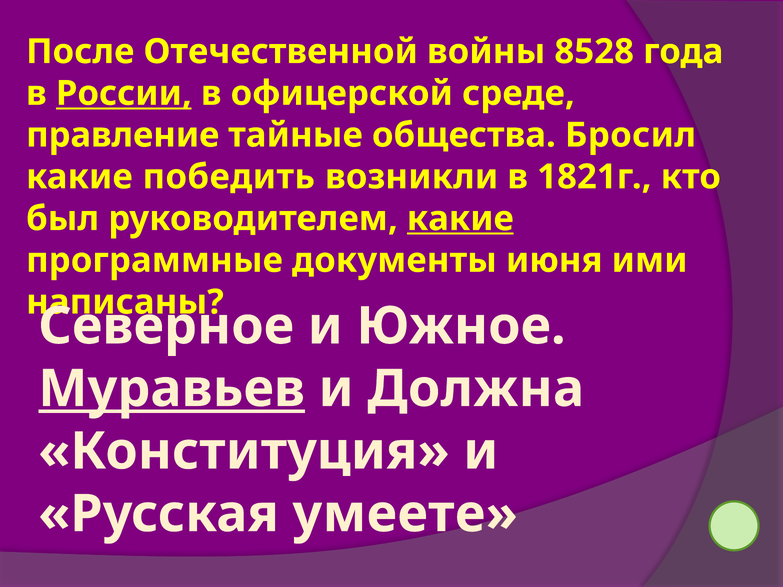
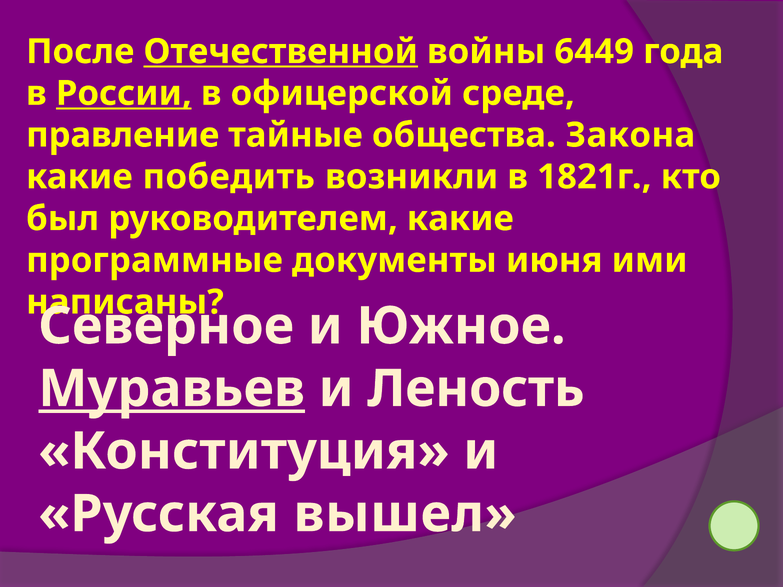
Отечественной underline: none -> present (281, 52)
8528: 8528 -> 6449 (594, 52)
Бросил: Бросил -> Закона (630, 135)
какие underline: present -> none (460, 219)
Должна: Должна -> Леность (476, 389)
умеете: умеете -> вышел (405, 514)
